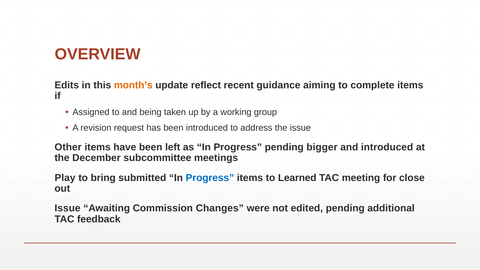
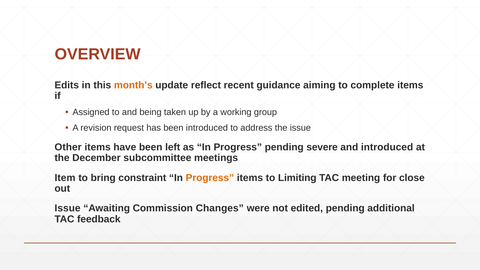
bigger: bigger -> severe (322, 147)
Play: Play -> Item (65, 178)
submitted: submitted -> constraint (142, 178)
Progress colour: blue -> orange (210, 178)
Learned: Learned -> Limiting (297, 178)
